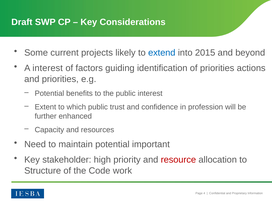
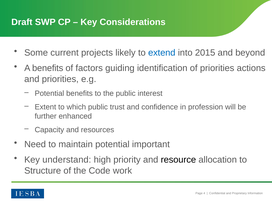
A interest: interest -> benefits (48, 68)
stakeholder: stakeholder -> understand (67, 160)
resource colour: red -> black (178, 160)
